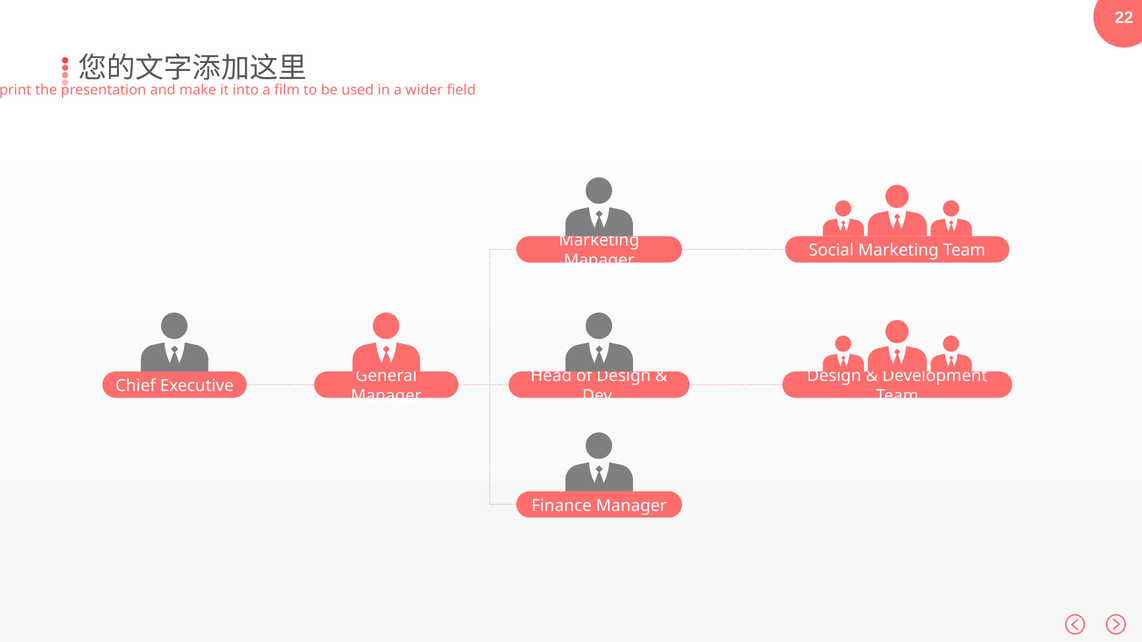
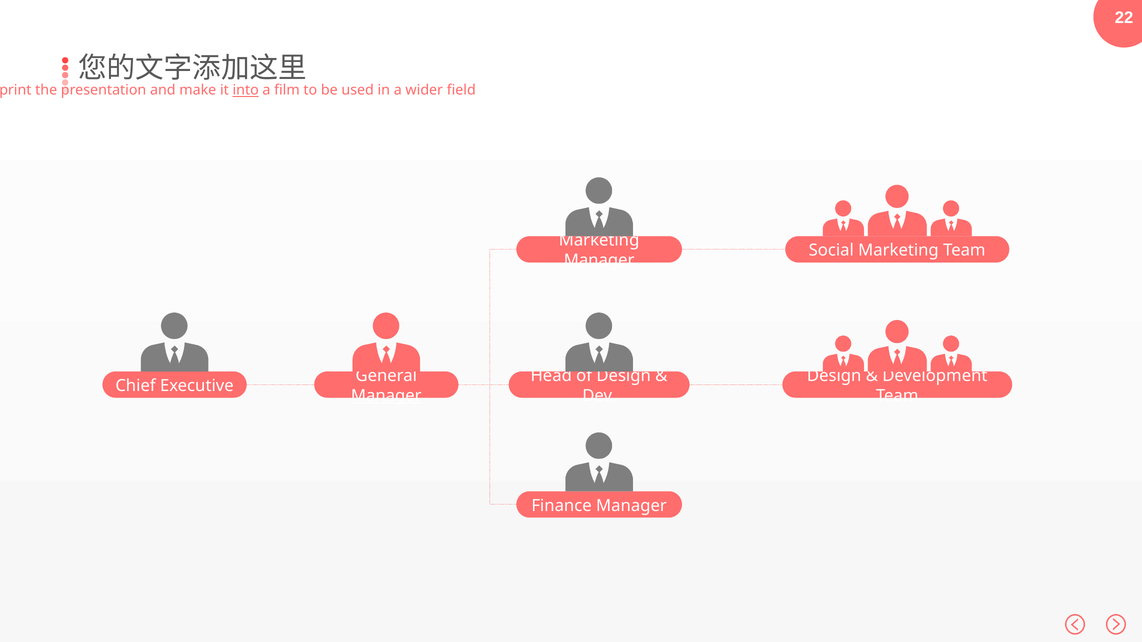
into underline: none -> present (246, 90)
